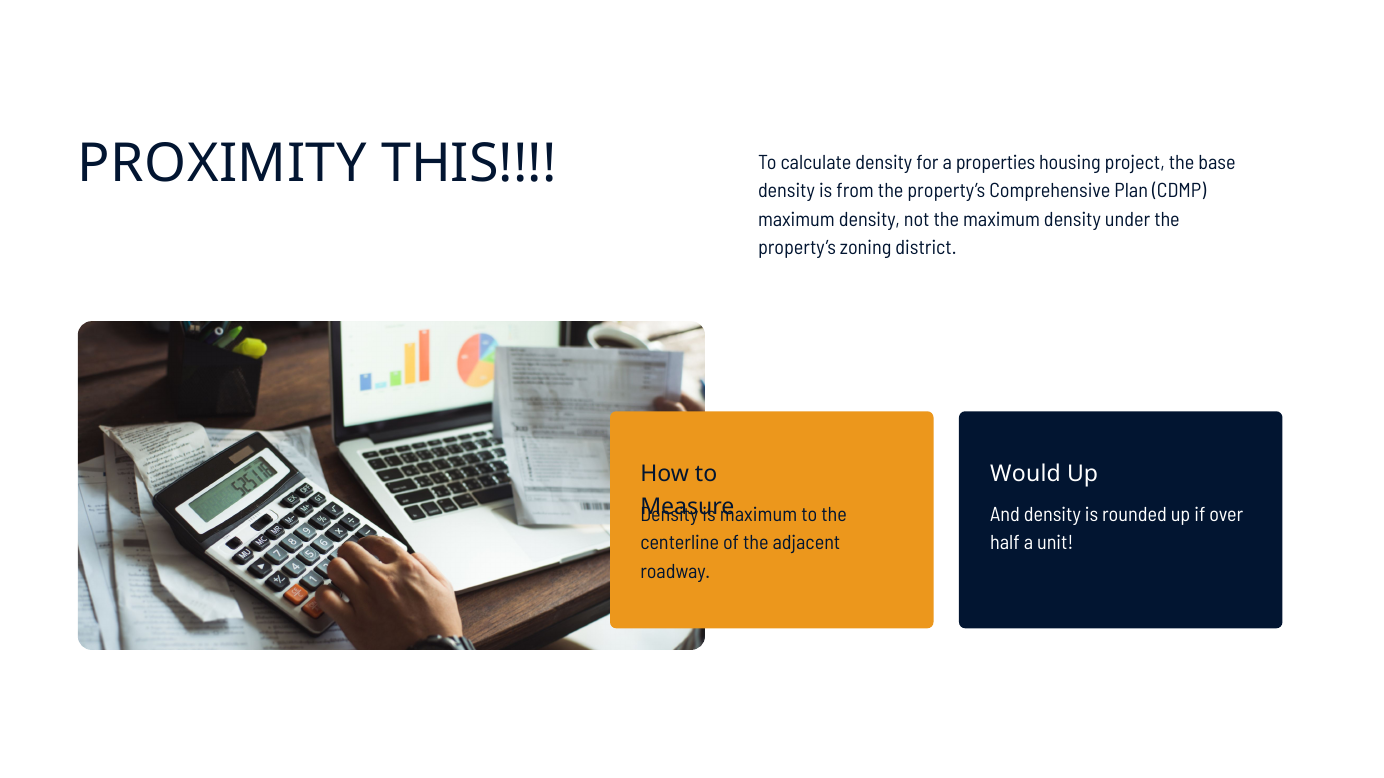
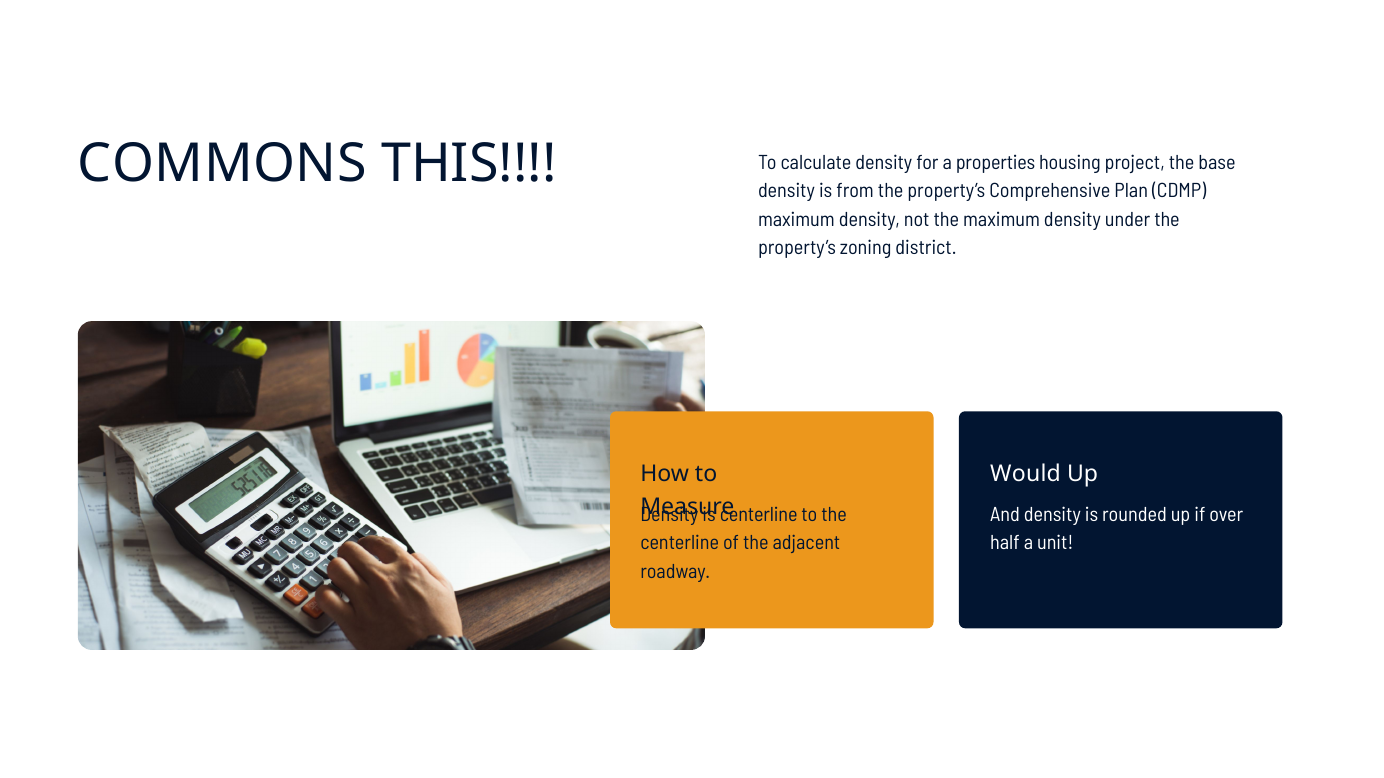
PROXIMITY: PROXIMITY -> COMMONS (222, 164)
maximum: maximum -> centerline (759, 515)
